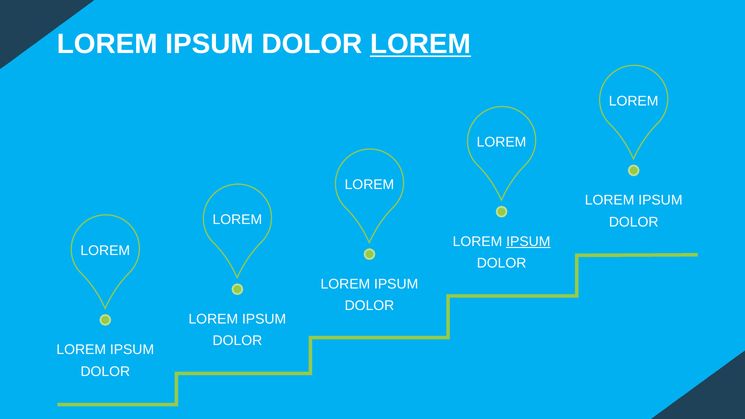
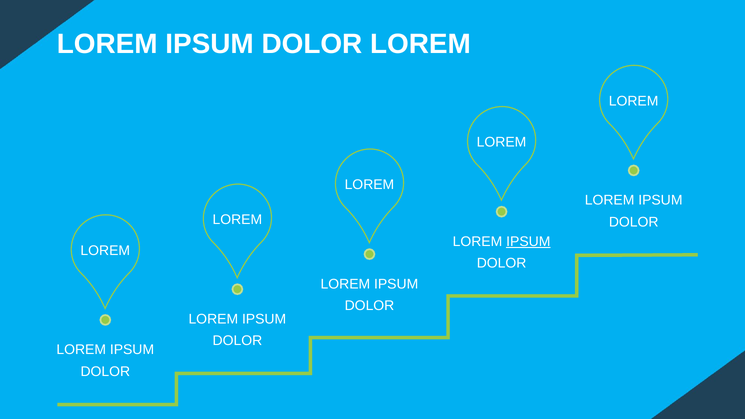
LOREM underline: present -> none (420, 44)
